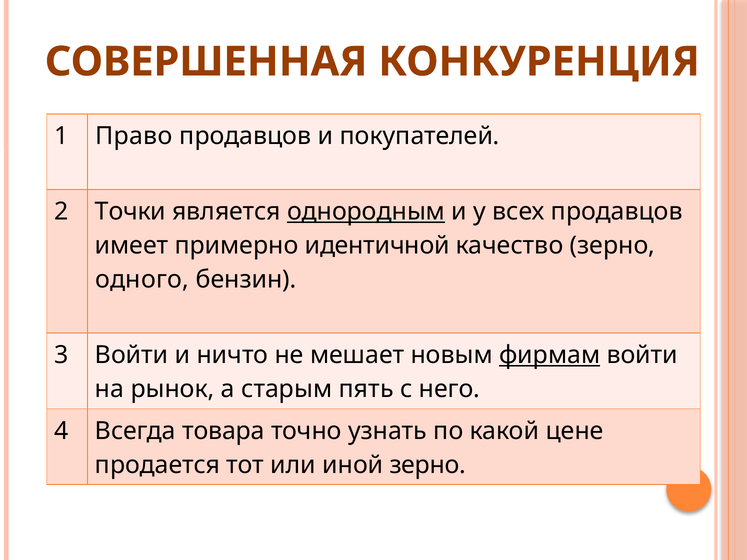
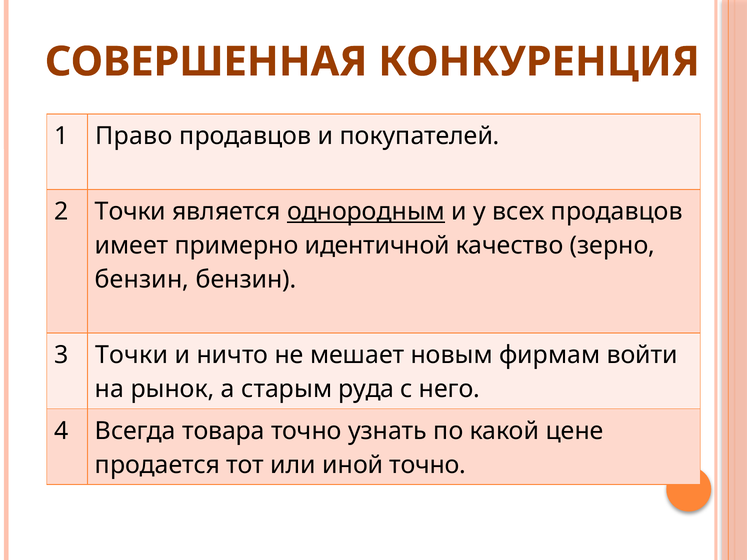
одного: одного -> бензин (142, 280)
3 Войти: Войти -> Точки (132, 355)
фирмам underline: present -> none (550, 355)
пять: пять -> руда (366, 389)
иной зерно: зерно -> точно (428, 465)
